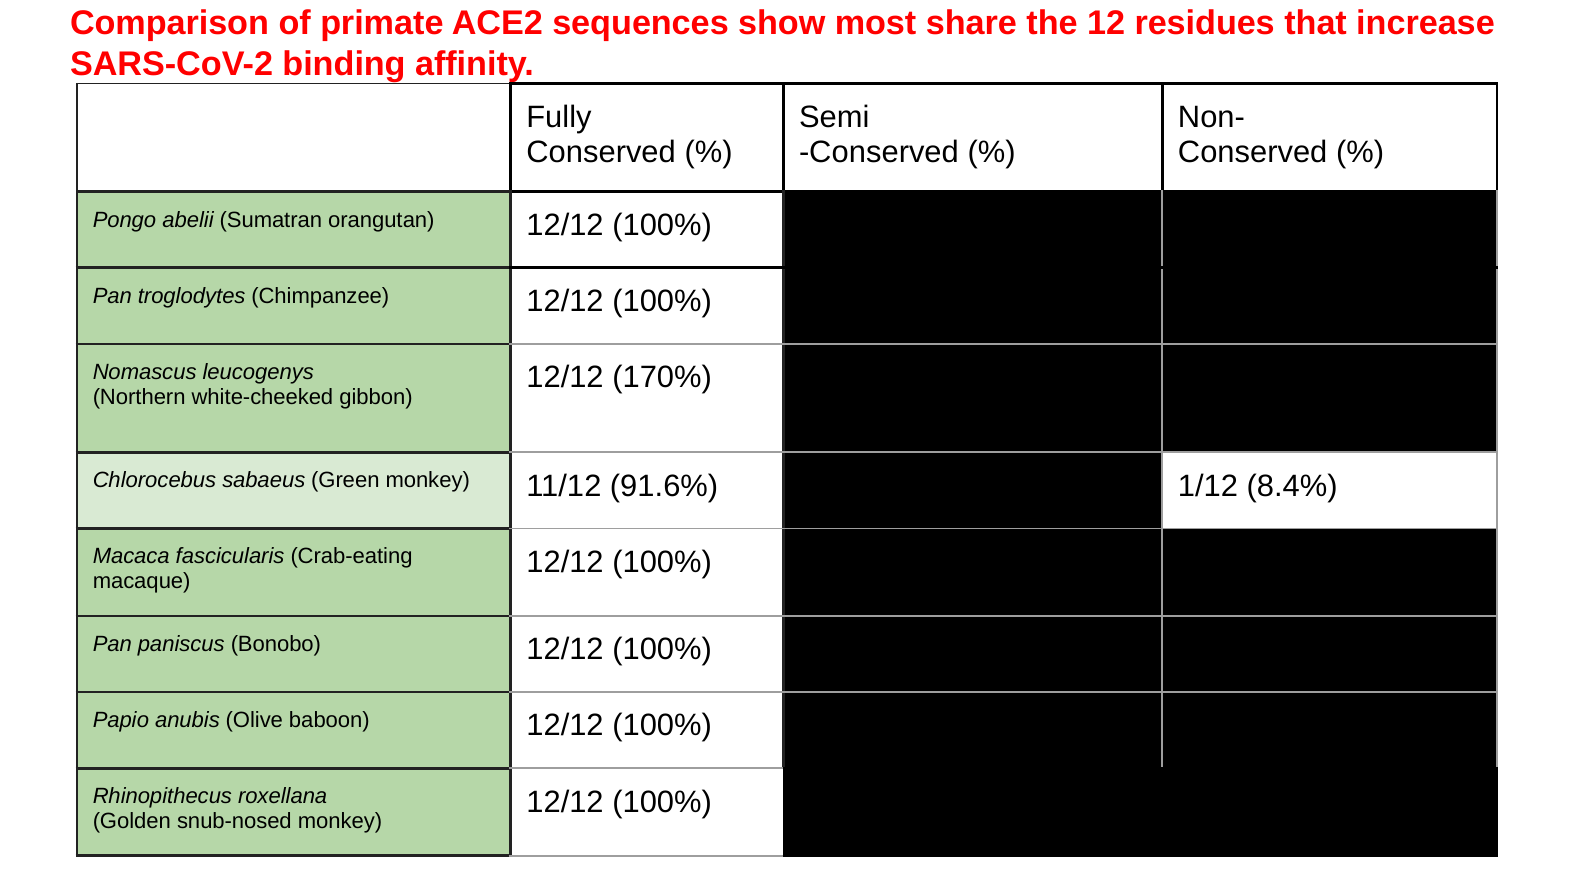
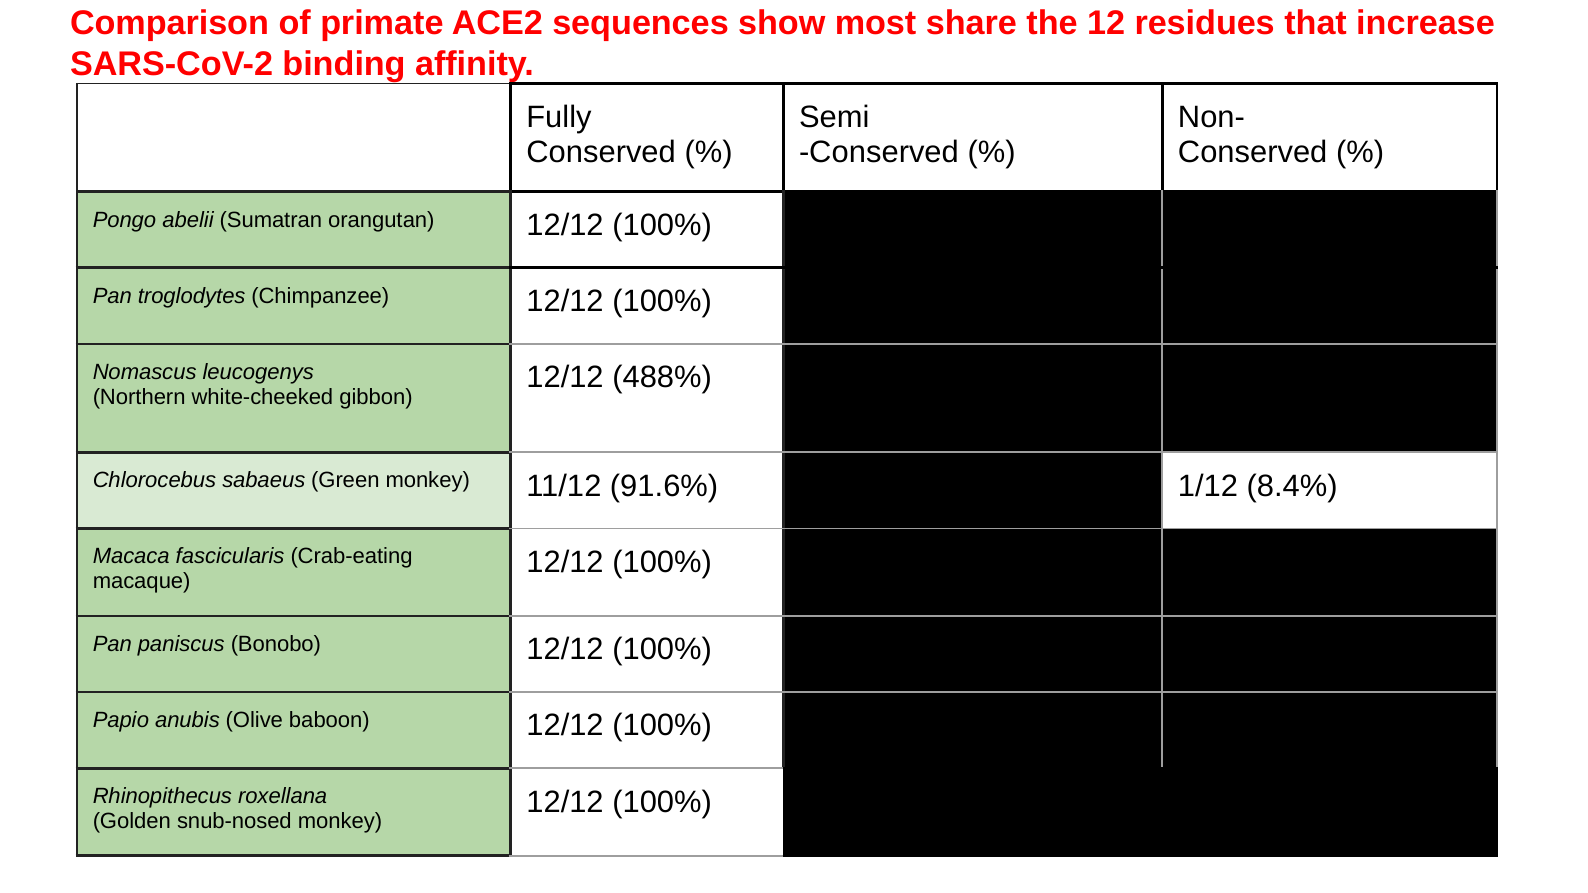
170%: 170% -> 488% (662, 378)
